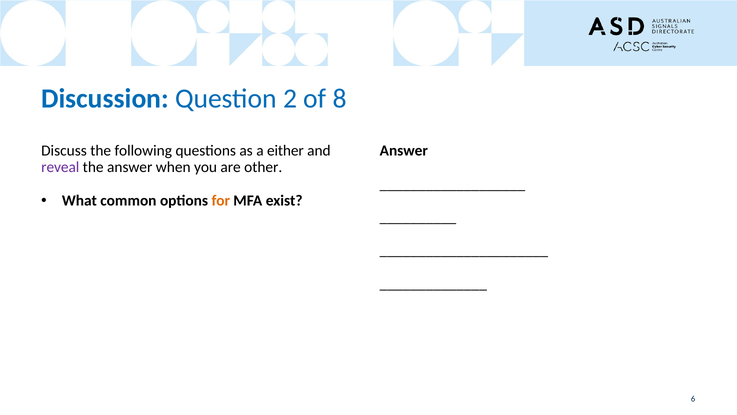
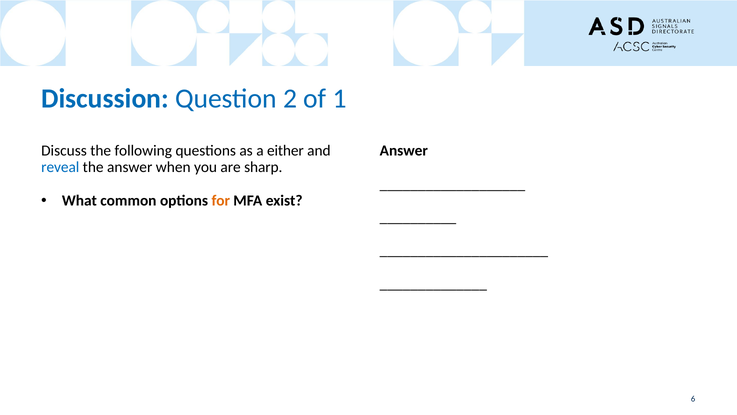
8: 8 -> 1 (340, 98)
reveal colour: purple -> blue (60, 167)
other: other -> sharp (263, 167)
